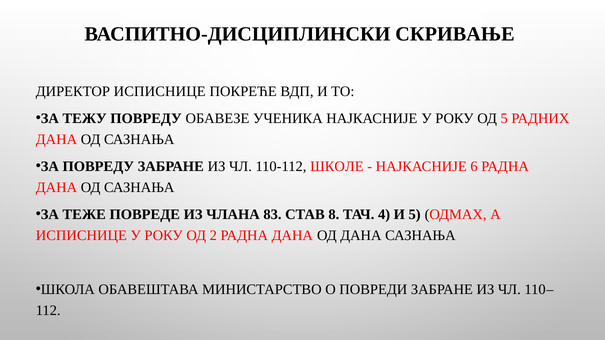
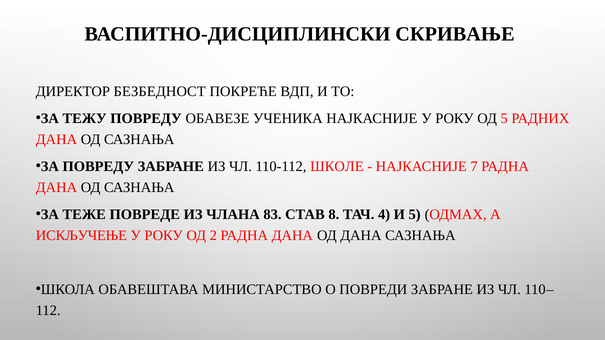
ДИРЕКТОР ИСПИСНИЦЕ: ИСПИСНИЦЕ -> БЕЗБЕДНОСТ (160, 92)
6: 6 -> 7 (474, 167)
ИСПИСНИЦЕ: ИСПИСНИЦЕ -> ИСКЉУЧЕЊЕ (81, 236)
